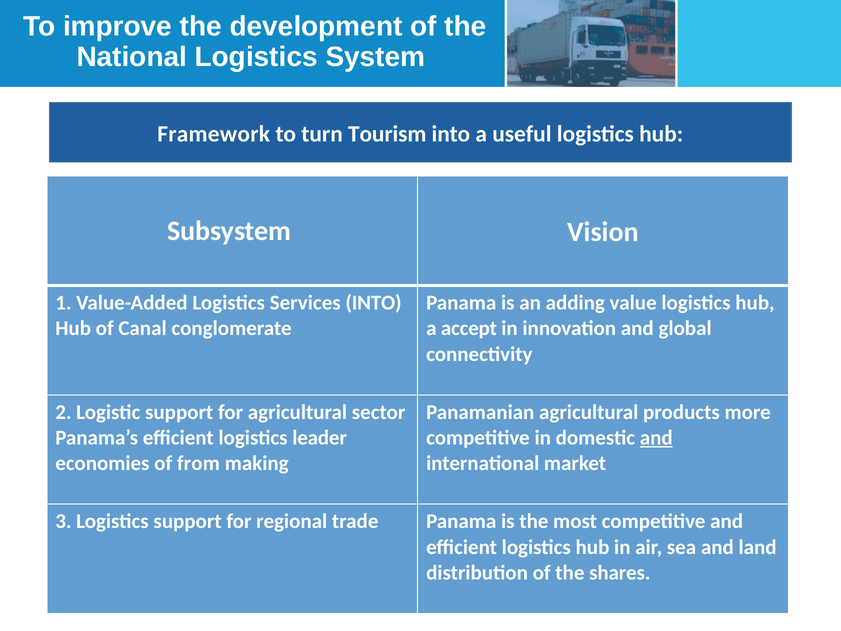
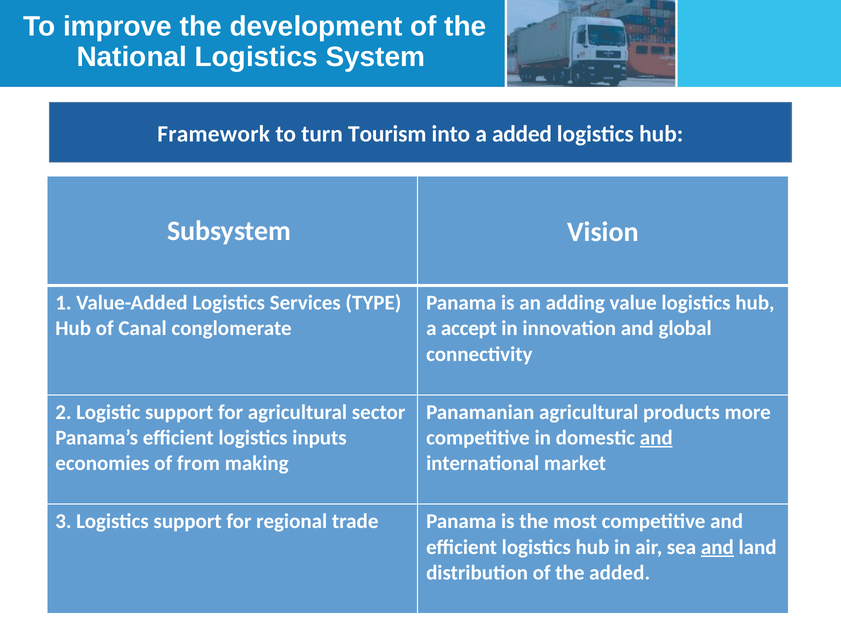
a useful: useful -> added (522, 134)
Services INTO: INTO -> TYPE (373, 303)
leader: leader -> inputs (319, 438)
and underline: none -> present (717, 547)
the shares: shares -> added (620, 573)
